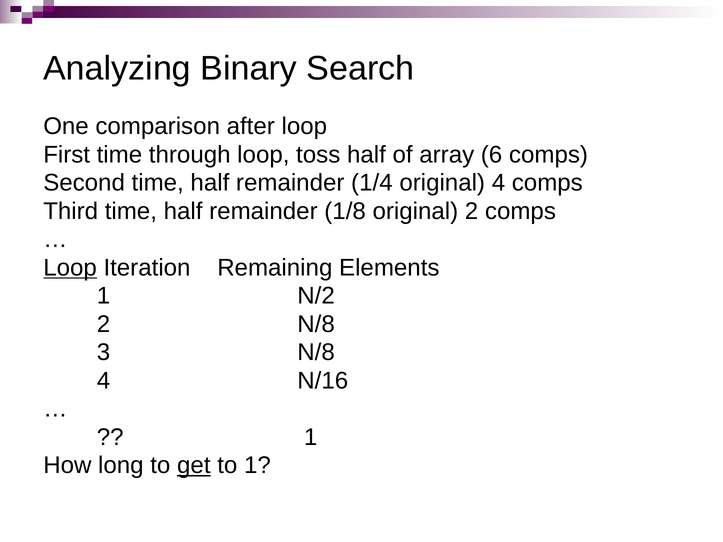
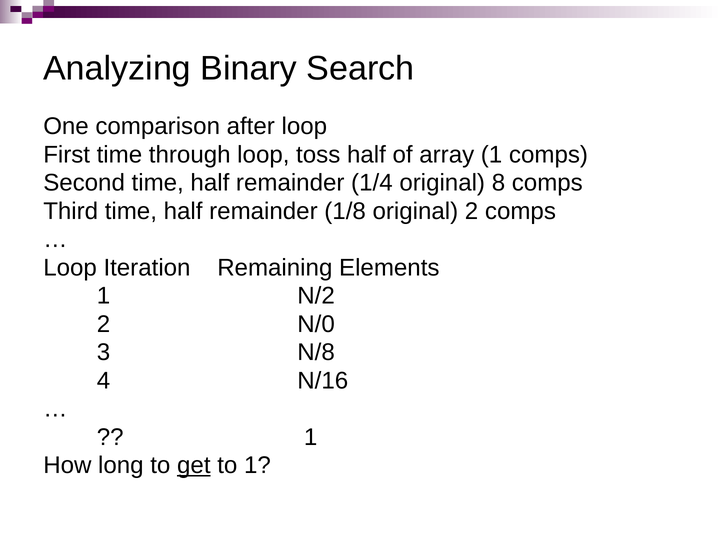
array 6: 6 -> 1 (492, 155)
original 4: 4 -> 8 (498, 183)
Loop underline: present -> none (70, 268)
2 N/8: N/8 -> N/0 (316, 324)
